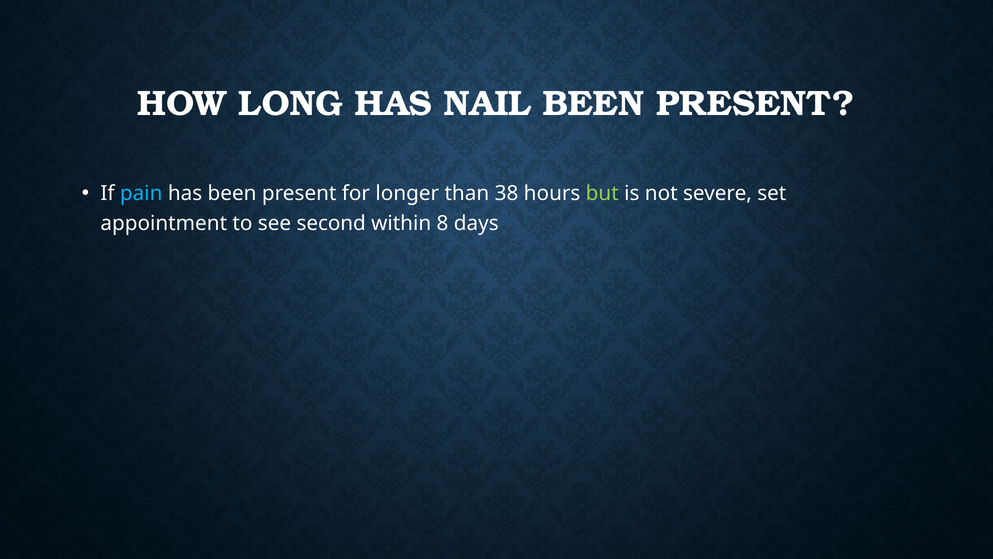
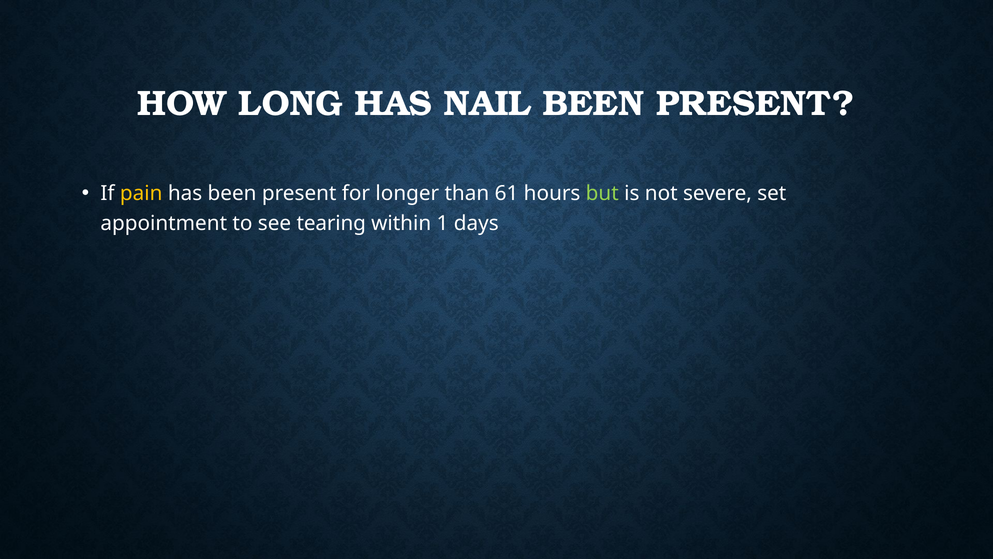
pain colour: light blue -> yellow (141, 193)
38: 38 -> 61 (506, 193)
second: second -> tearing (331, 223)
8: 8 -> 1 (442, 223)
